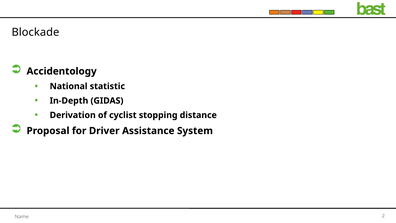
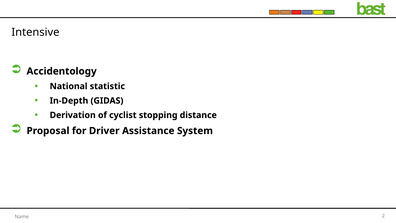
Blockade: Blockade -> Intensive (35, 32)
